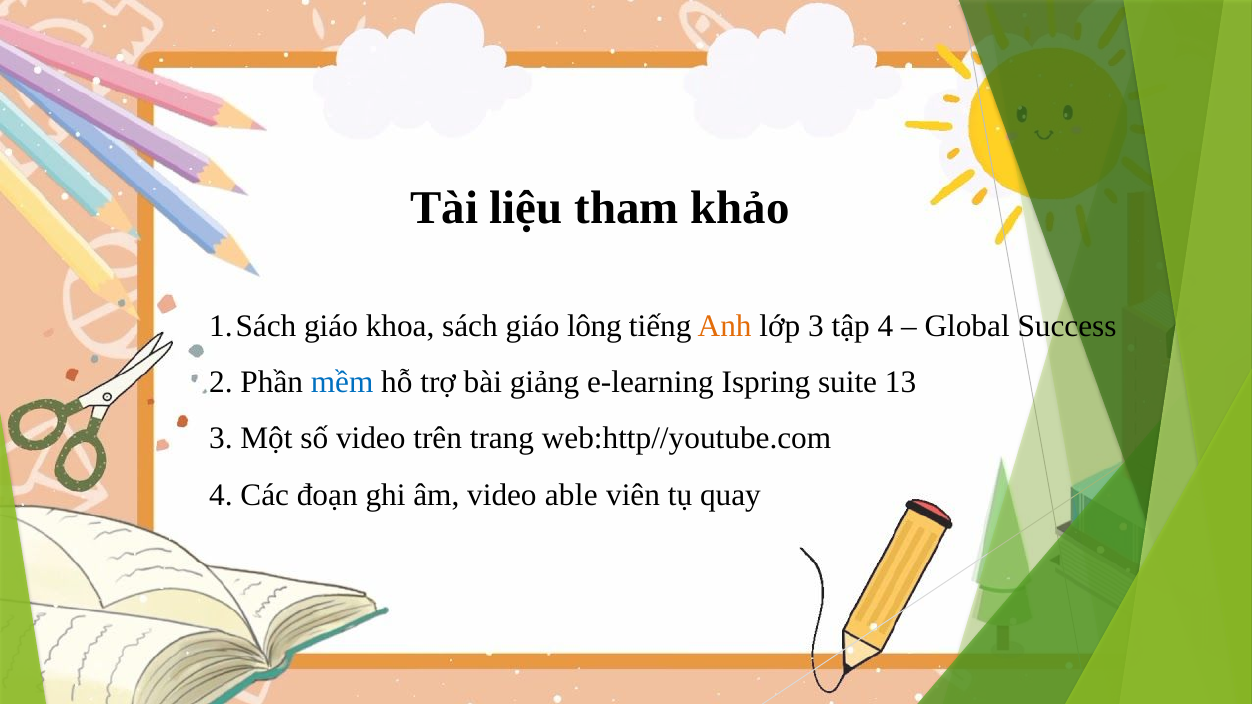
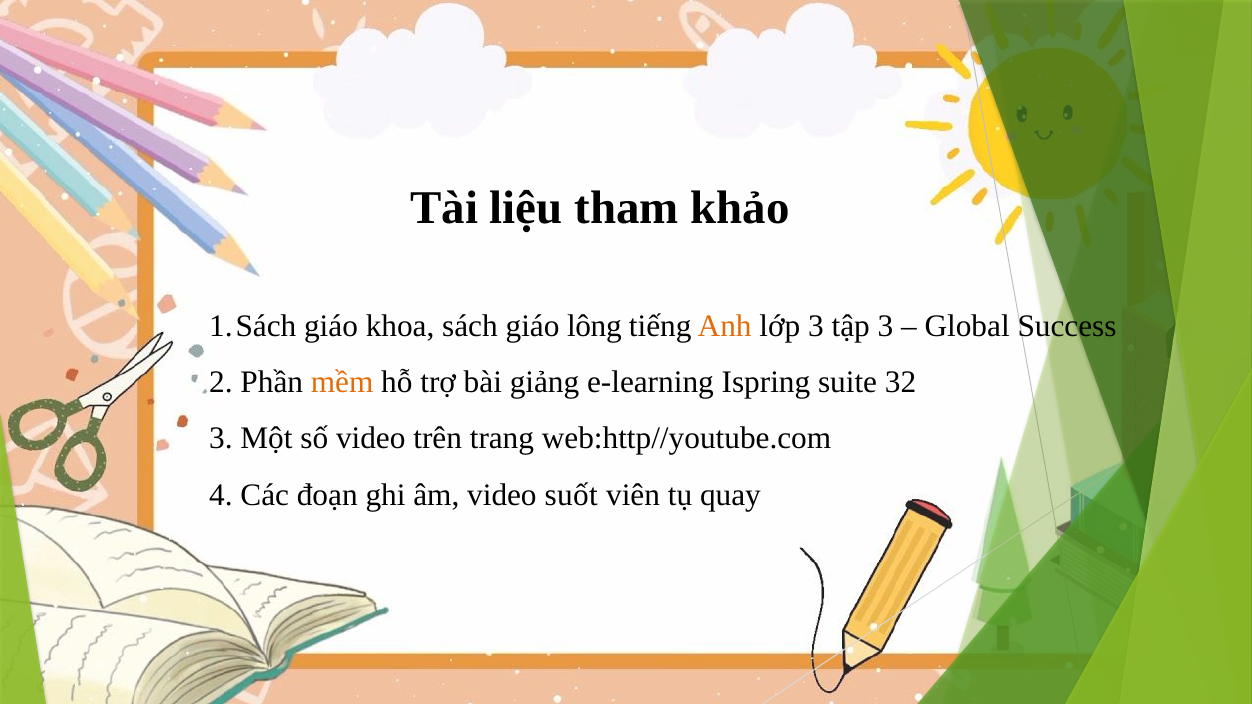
tập 4: 4 -> 3 (885, 326)
mềm colour: blue -> orange (342, 382)
13: 13 -> 32 (901, 382)
able: able -> suốt (571, 495)
